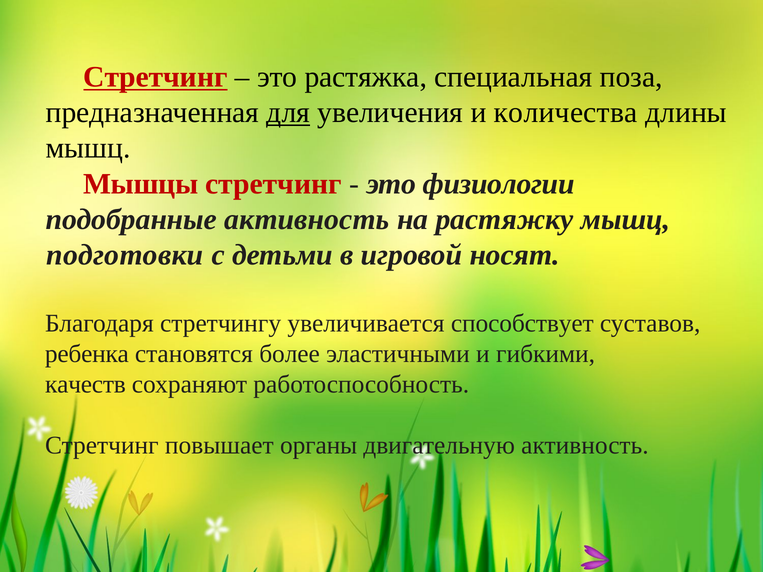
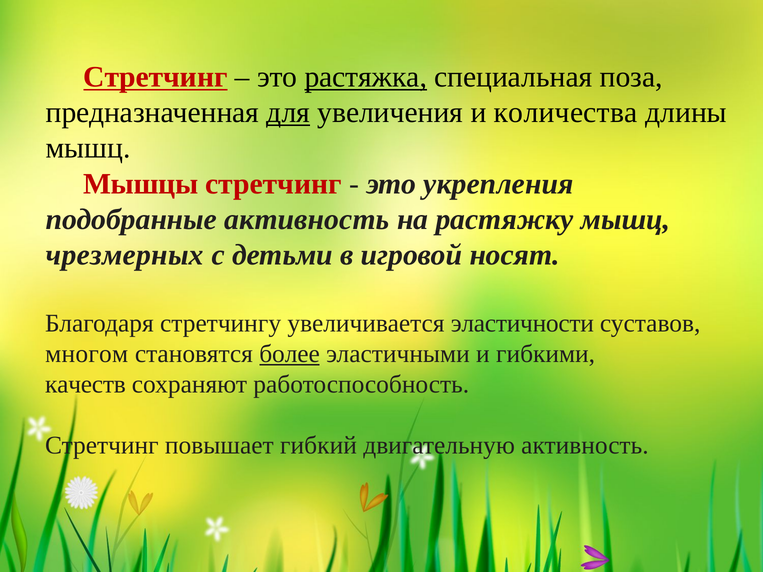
растяжка underline: none -> present (366, 77)
физиологии: физиологии -> укрепления (498, 184)
подготовки: подготовки -> чрезмерных (125, 255)
способствует: способствует -> эластичности (522, 324)
ребенка: ребенка -> многом (87, 354)
более underline: none -> present (290, 354)
органы: органы -> гибкий (319, 446)
